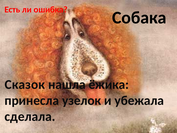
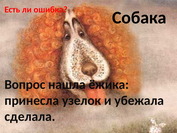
Сказок: Сказок -> Вопрос (25, 84)
